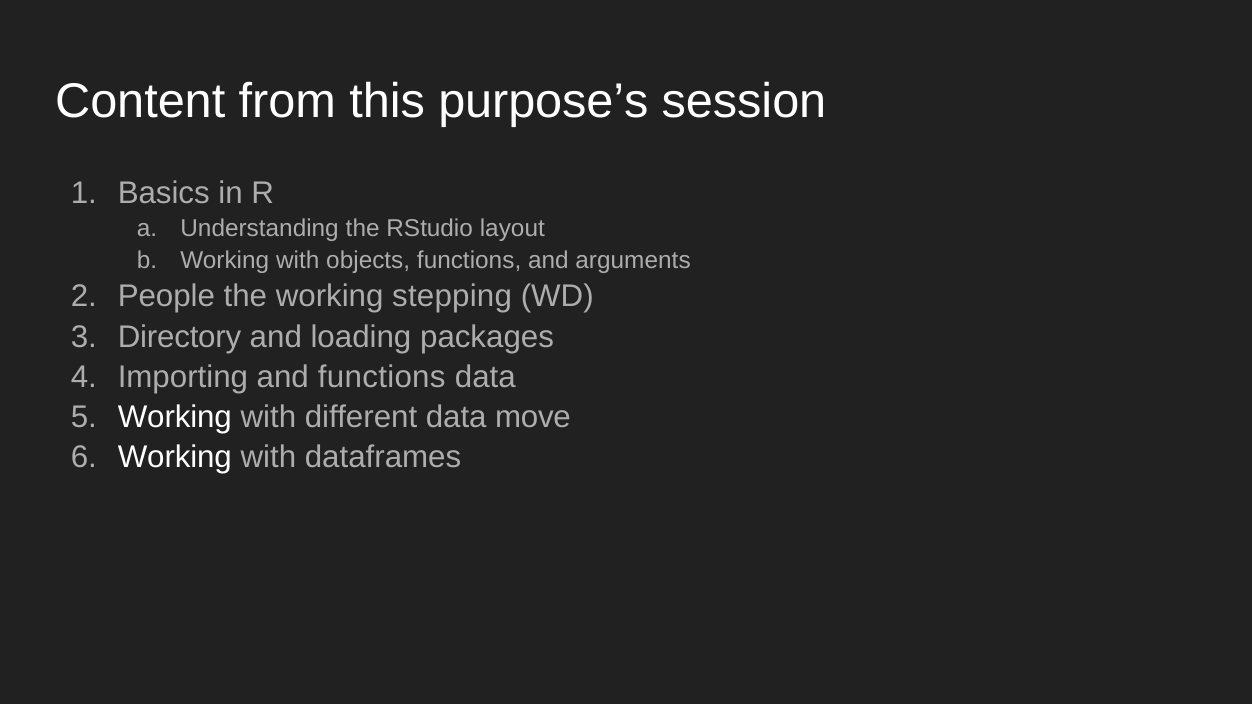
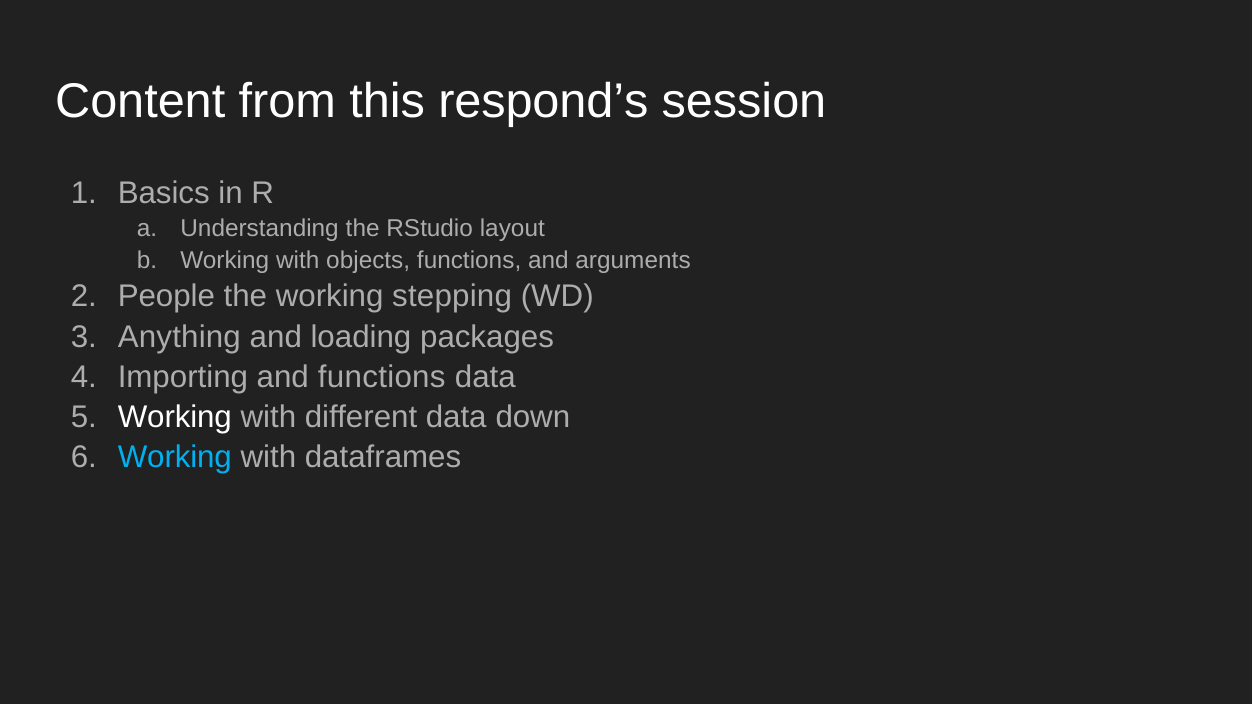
purpose’s: purpose’s -> respond’s (543, 101)
Directory: Directory -> Anything (179, 337)
move: move -> down (533, 418)
Working colour: white -> light blue (175, 458)
